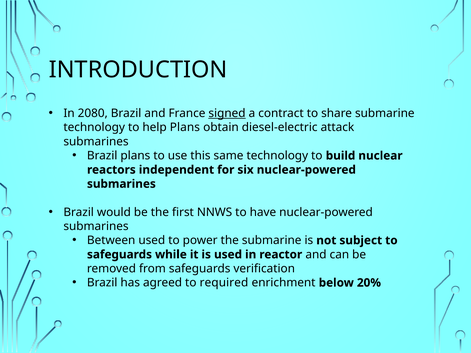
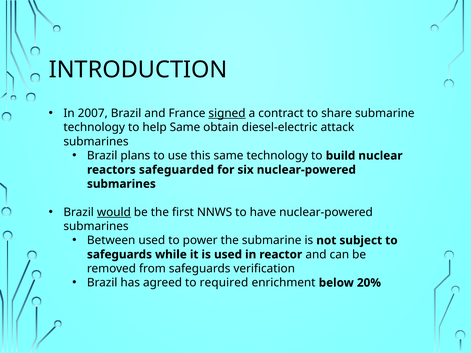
2080: 2080 -> 2007 (93, 113)
help Plans: Plans -> Same (185, 128)
independent: independent -> safeguarded (176, 170)
would underline: none -> present (114, 212)
